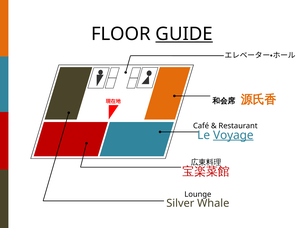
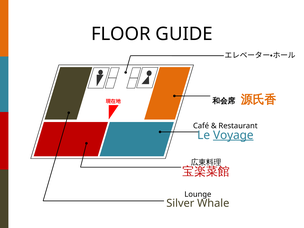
GUIDE underline: present -> none (184, 34)
